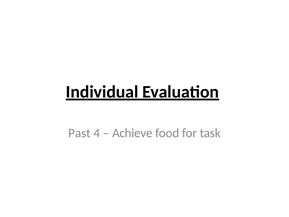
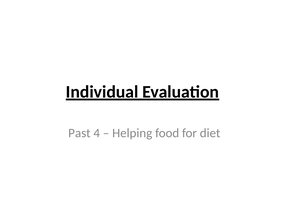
Achieve: Achieve -> Helping (132, 133)
task: task -> diet (210, 133)
